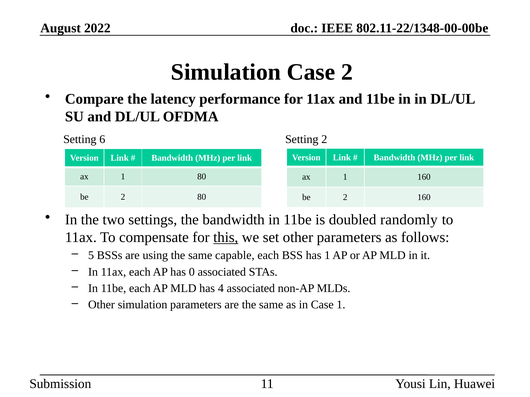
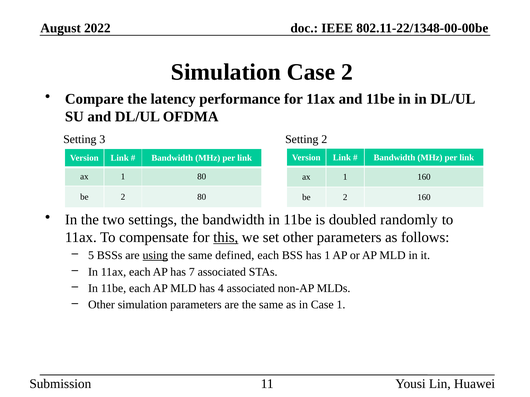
6: 6 -> 3 (102, 139)
using underline: none -> present (155, 256)
capable: capable -> defined (235, 256)
0: 0 -> 7 (192, 272)
